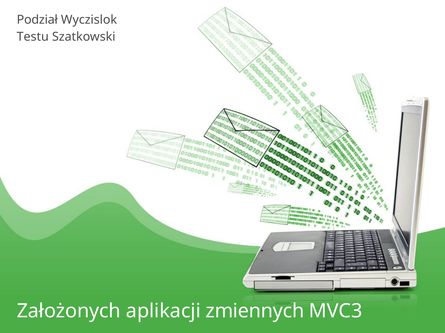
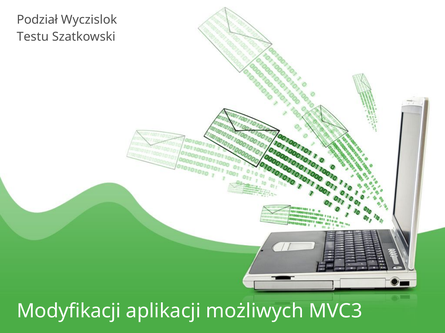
Założonych: Założonych -> Modyfikacji (69, 312)
zmiennych: zmiennych -> możliwych (255, 312)
